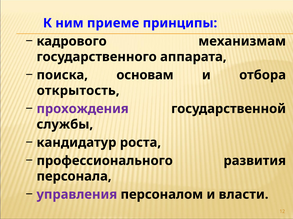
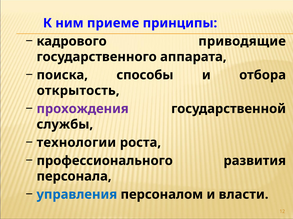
механизмам: механизмам -> приводящие (242, 41)
основам: основам -> способы (145, 75)
кандидатур: кандидатур -> технологии (76, 143)
управления colour: purple -> blue (77, 195)
